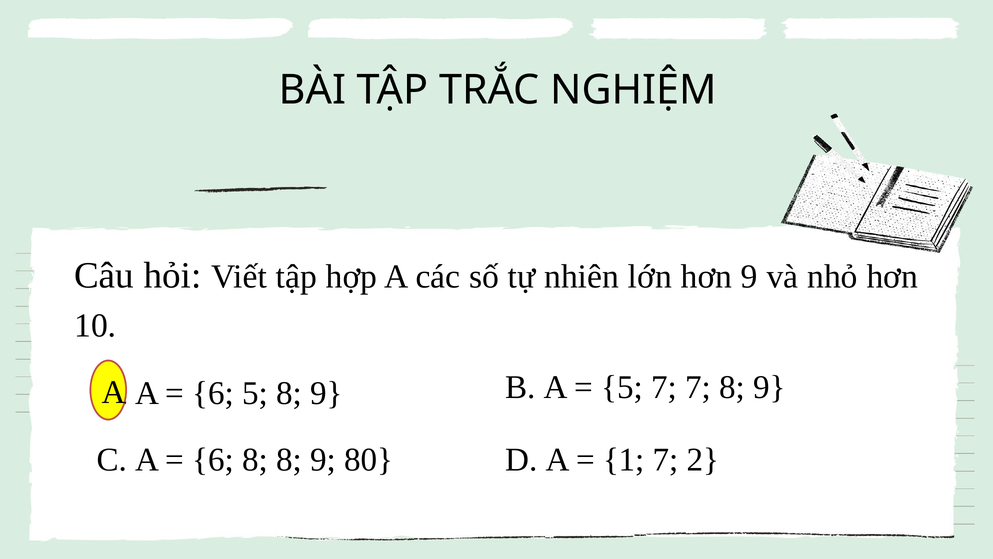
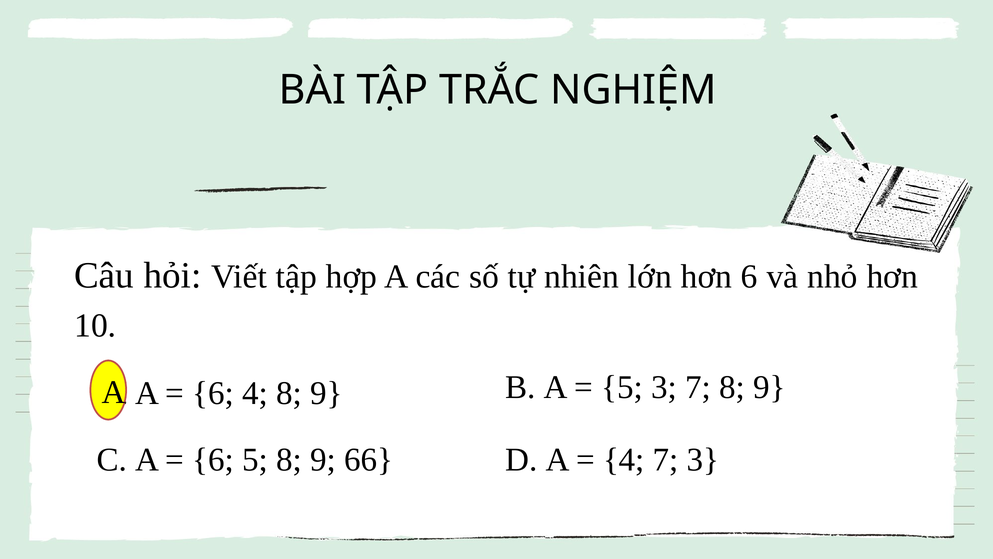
hơn 9: 9 -> 6 (749, 276)
6 5: 5 -> 4 (255, 393)
5 7: 7 -> 3 (664, 387)
6 8: 8 -> 5 (255, 460)
80: 80 -> 66 (369, 460)
1: 1 -> 4 (624, 460)
7 2: 2 -> 3 (703, 460)
